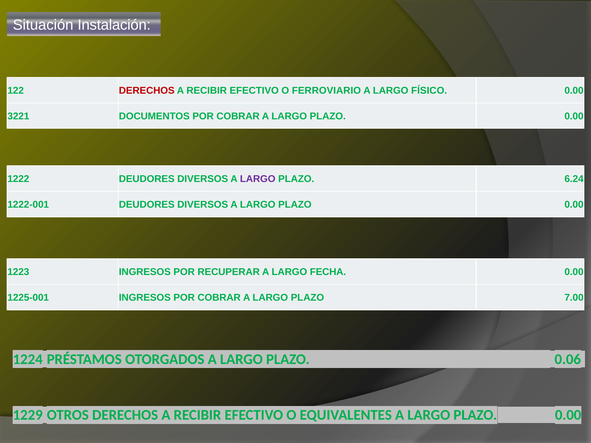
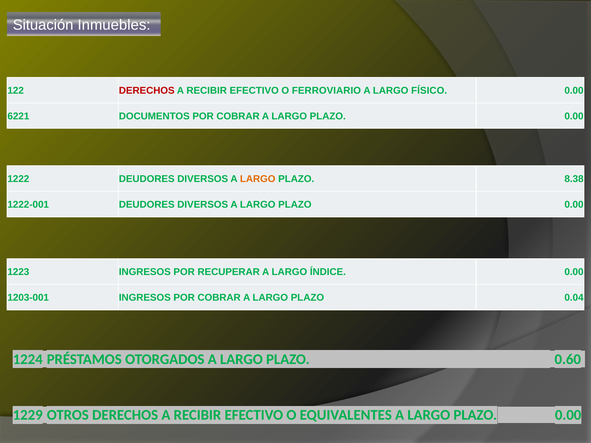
Instalación: Instalación -> Inmuebles (114, 25)
3221: 3221 -> 6221 (18, 116)
LARGO colour: purple -> orange (258, 179)
6.24: 6.24 -> 8.38 (574, 179)
FECHA: FECHA -> ÍNDICE (328, 272)
1225-001: 1225-001 -> 1203-001 (28, 298)
7.00: 7.00 -> 0.04 (574, 298)
0.06: 0.06 -> 0.60 (568, 359)
